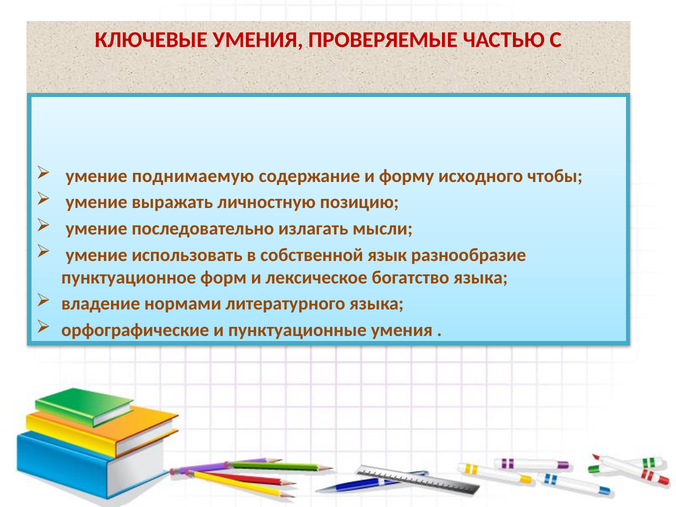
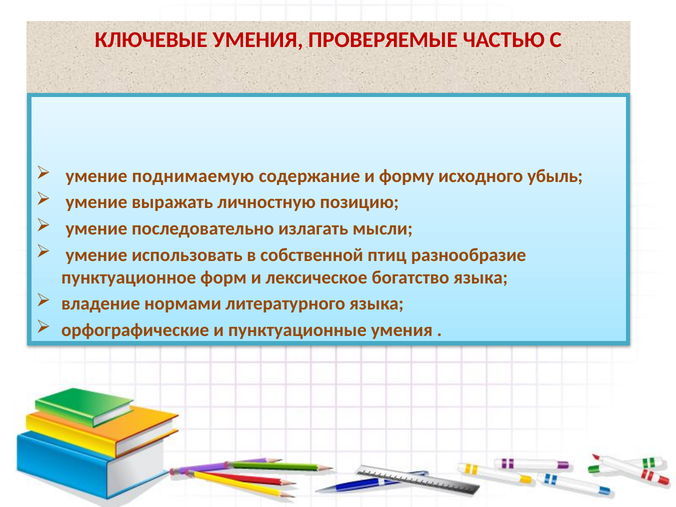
чтобы: чтобы -> убыль (555, 176)
язык: язык -> птиц (387, 255)
